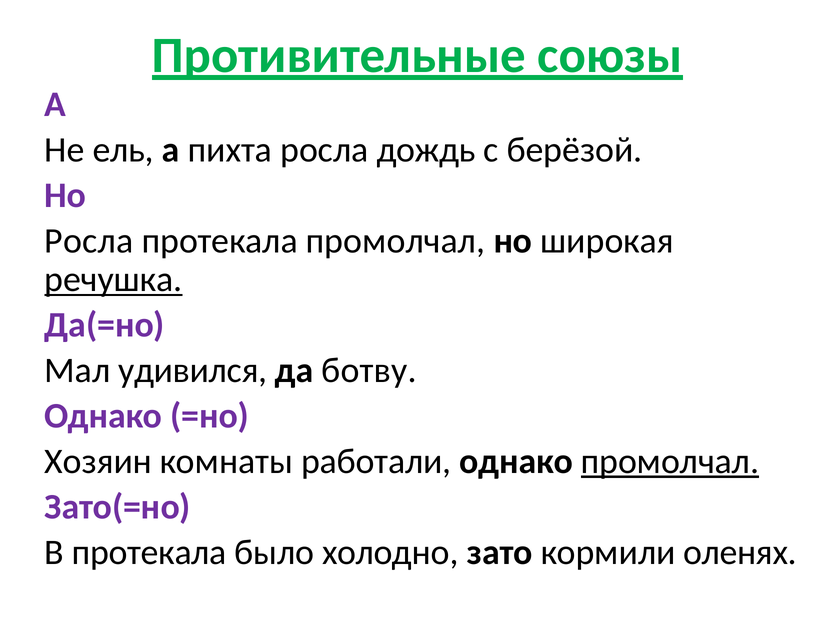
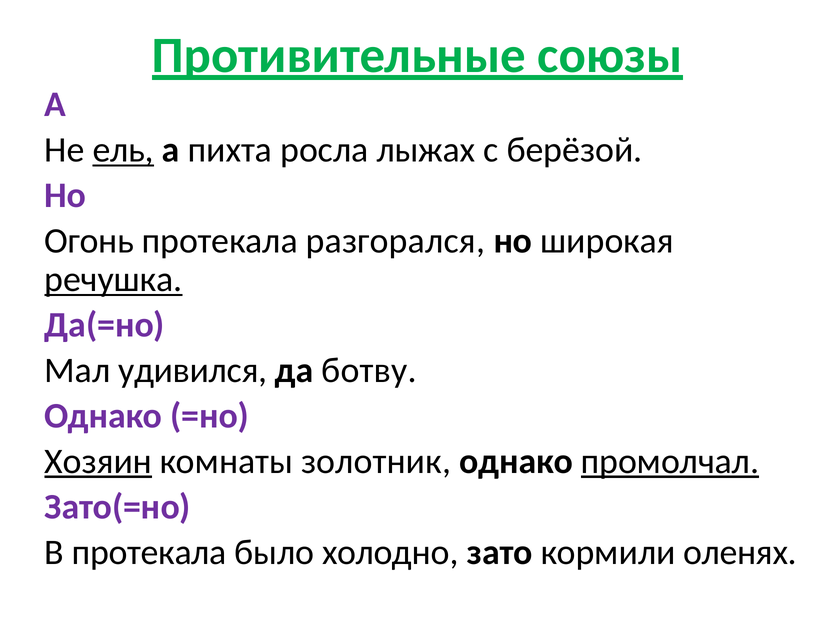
ель underline: none -> present (123, 150)
дождь: дождь -> лыжах (426, 150)
Росла: Росла -> Огонь (89, 241)
протекала промолчал: промолчал -> разгорался (395, 241)
Хозяин underline: none -> present (98, 461)
работали: работали -> золотник (376, 461)
